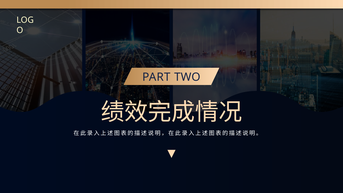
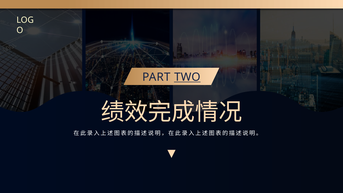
TWO underline: none -> present (187, 77)
